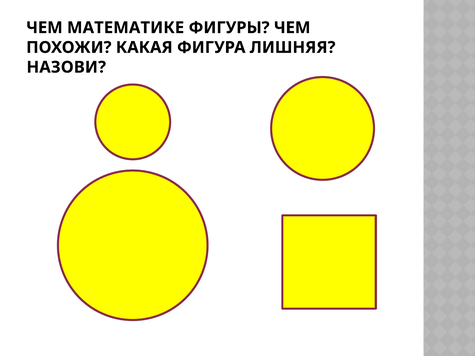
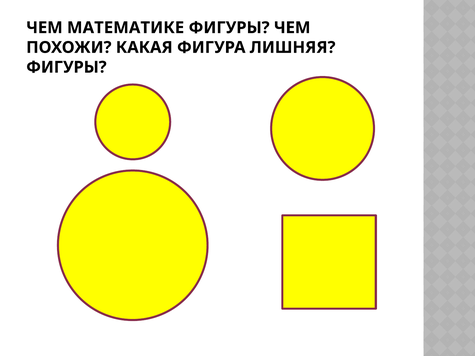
НАЗОВИ: НАЗОВИ -> ФИГУРЫ (66, 67)
